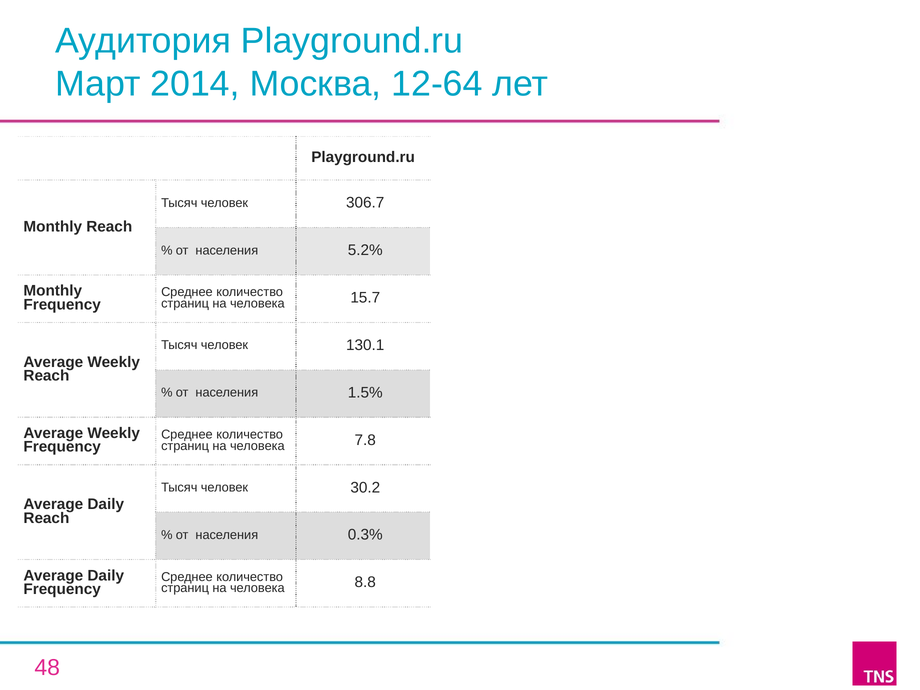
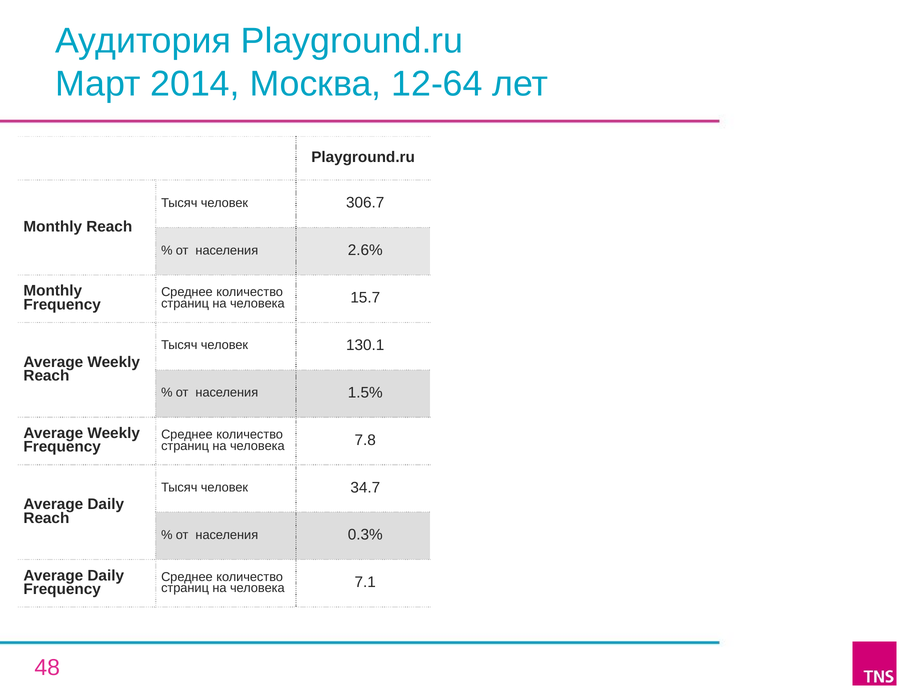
5.2%: 5.2% -> 2.6% (365, 250)
30.2: 30.2 -> 34.7 (365, 487)
8.8: 8.8 -> 7.1 (365, 582)
